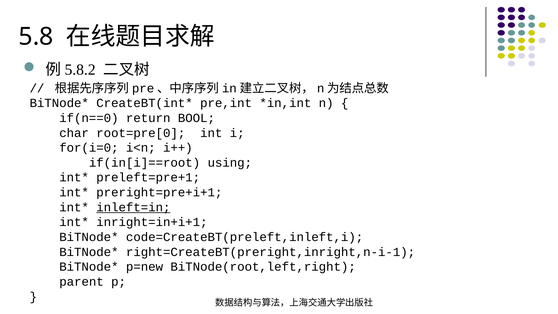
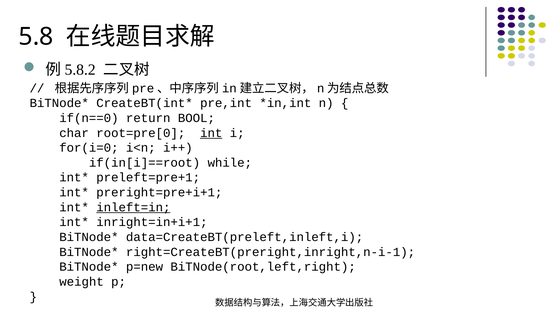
int underline: none -> present (211, 133)
using: using -> while (230, 163)
code=CreateBT(preleft,inleft,i: code=CreateBT(preleft,inleft,i -> data=CreateBT(preleft,inleft,i (245, 237)
parent: parent -> weight (82, 282)
